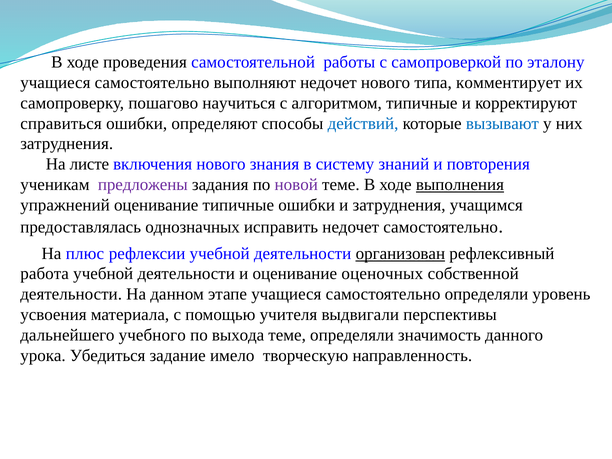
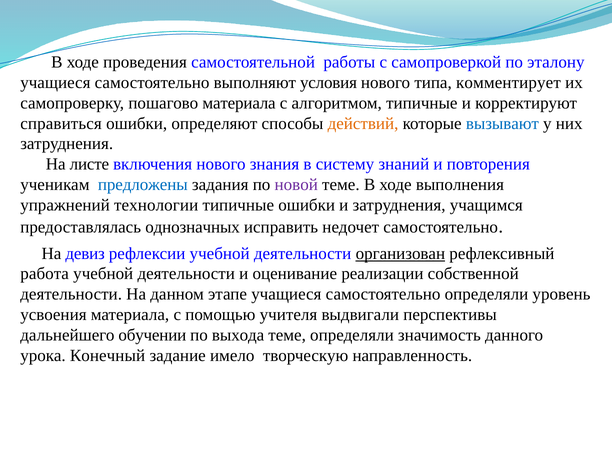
выполняют недочет: недочет -> условия (328, 83)
пошагово научиться: научиться -> материала (239, 103)
действий colour: blue -> orange (363, 123)
предложены colour: purple -> blue (143, 185)
выполнения underline: present -> none (460, 185)
упражнений оценивание: оценивание -> технологии (156, 205)
плюс: плюс -> девиз (85, 253)
оценочных: оценочных -> реализации (382, 274)
учебного: учебного -> обучении (152, 335)
Убедиться: Убедиться -> Конечный (108, 355)
